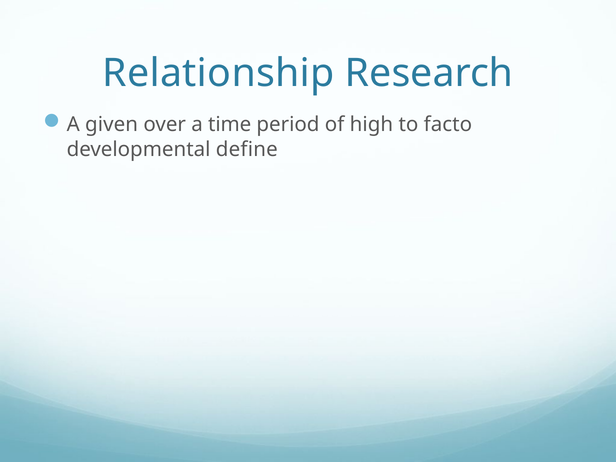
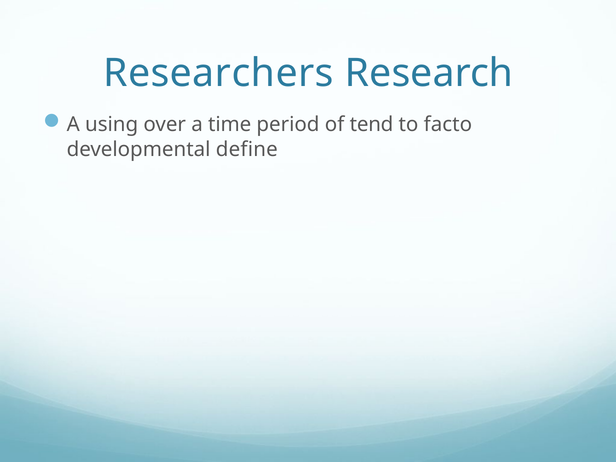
Relationship: Relationship -> Researchers (218, 73)
given: given -> using (112, 125)
high: high -> tend (372, 125)
